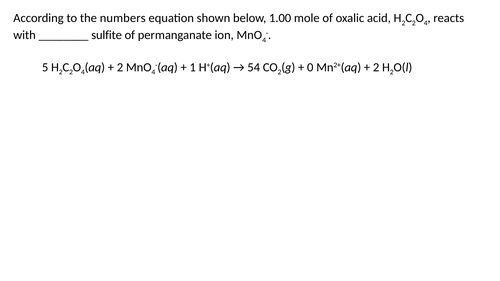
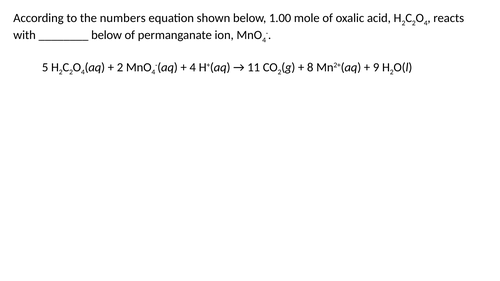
sulfite: sulfite -> below (107, 35)
1: 1 -> 4 (193, 67)
54: 54 -> 11 (254, 67)
0: 0 -> 8 (310, 67)
2: 2 -> 9 (376, 67)
